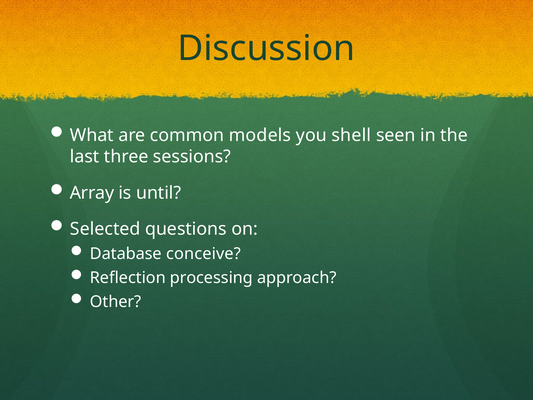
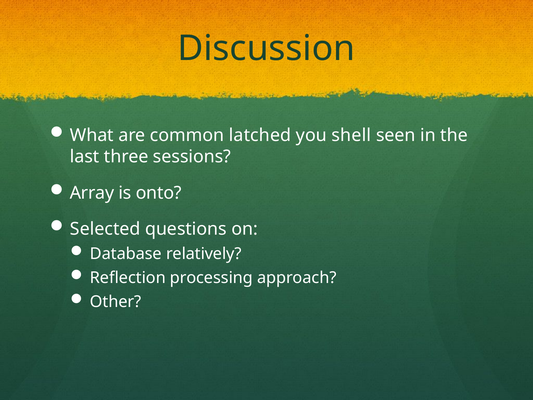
models: models -> latched (260, 135)
until: until -> onto (159, 193)
conceive: conceive -> relatively (204, 254)
